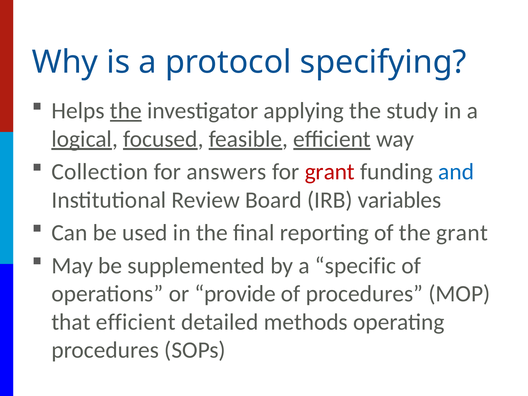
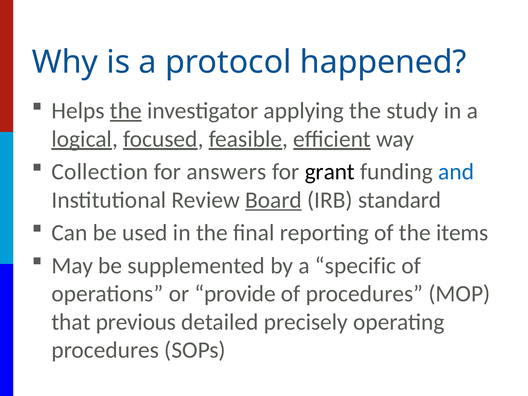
specifying: specifying -> happened (383, 62)
grant colour: red -> black (330, 172)
Board underline: none -> present (273, 200)
variables: variables -> standard (400, 200)
the grant: grant -> items (462, 233)
that efficient: efficient -> previous (136, 322)
methods: methods -> precisely (306, 322)
